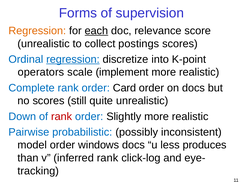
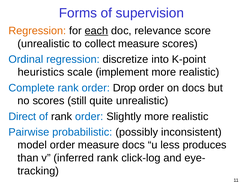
collect postings: postings -> measure (139, 44)
regression underline: present -> none (73, 59)
operators: operators -> heuristics (41, 72)
Card: Card -> Drop (124, 88)
Down: Down -> Direct (22, 117)
rank colour: red -> black (62, 117)
order windows: windows -> measure (99, 145)
